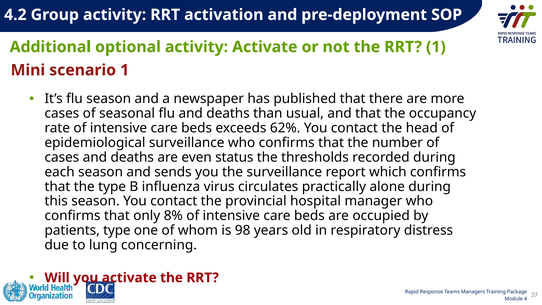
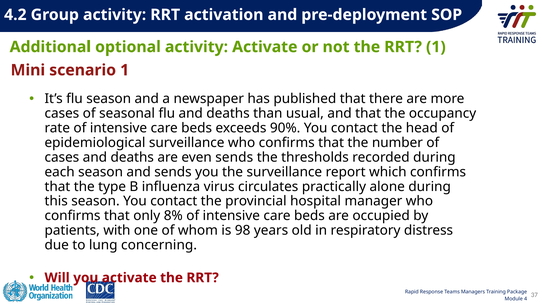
62%: 62% -> 90% (285, 128)
even status: status -> sends (234, 157)
patients type: type -> with (117, 230)
